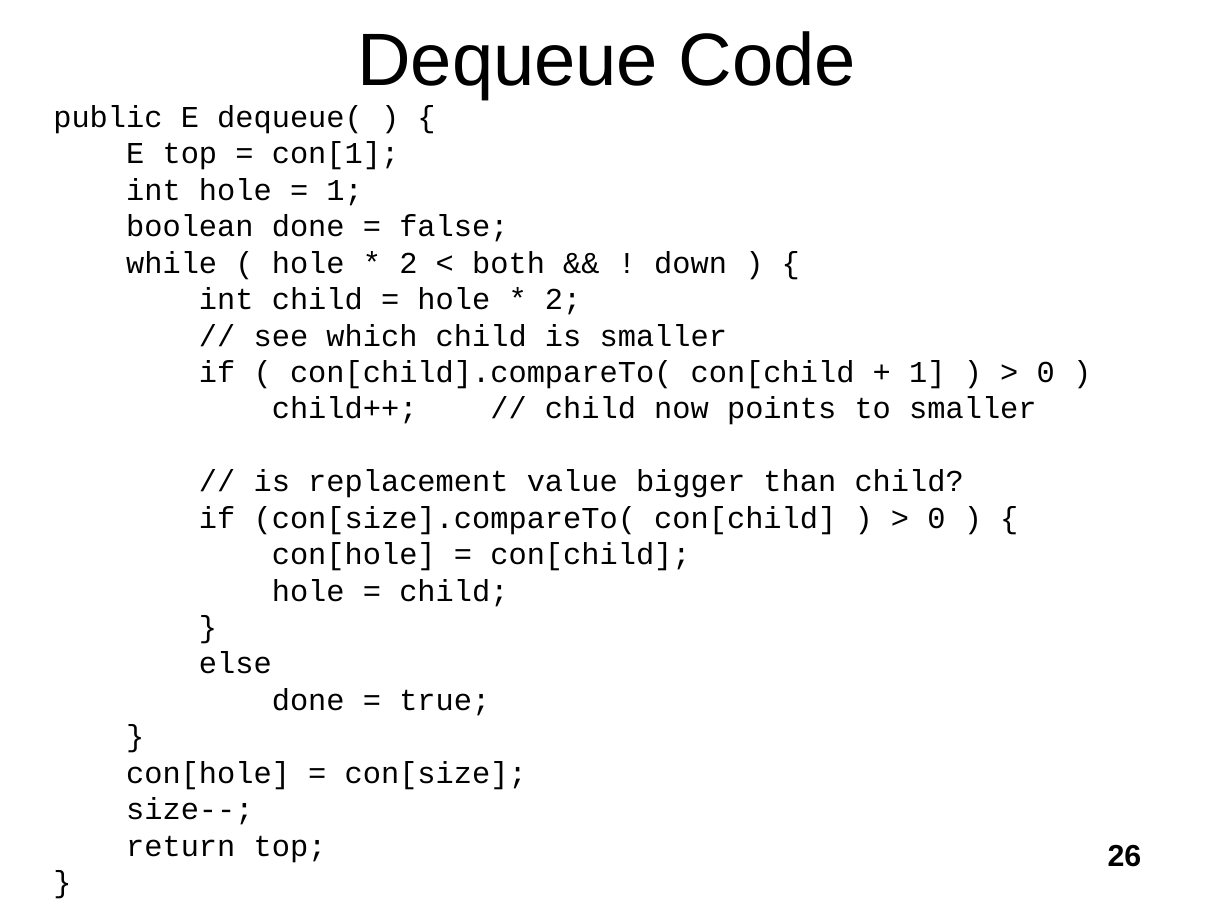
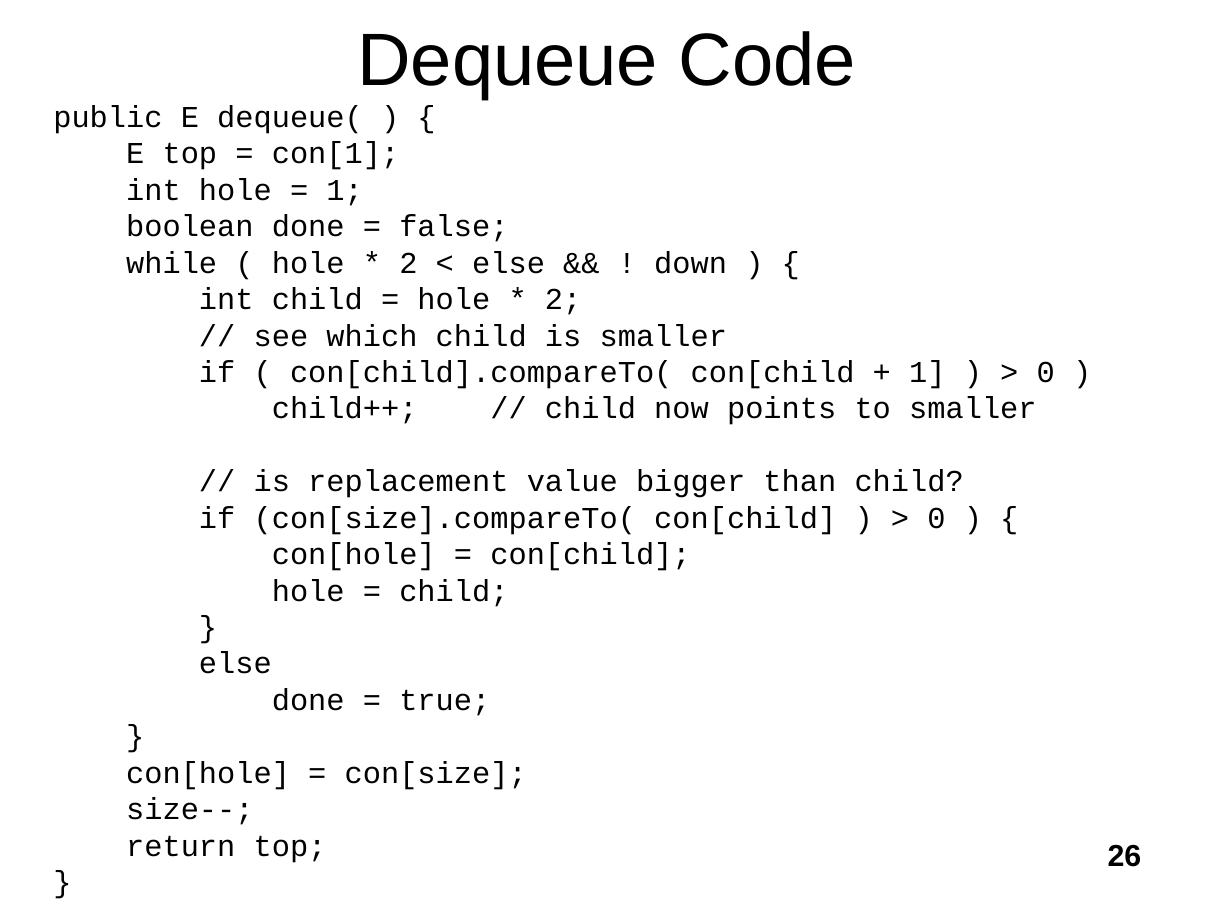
both: both -> else (509, 263)
